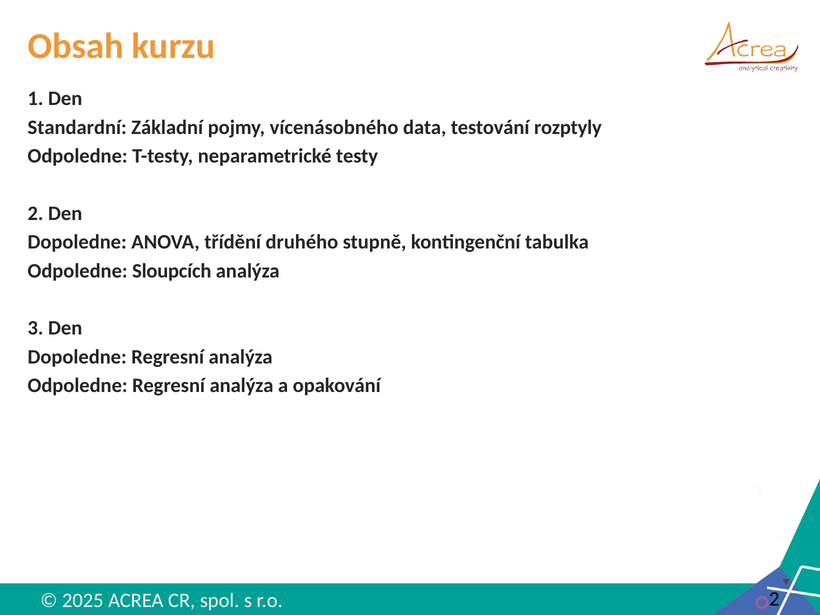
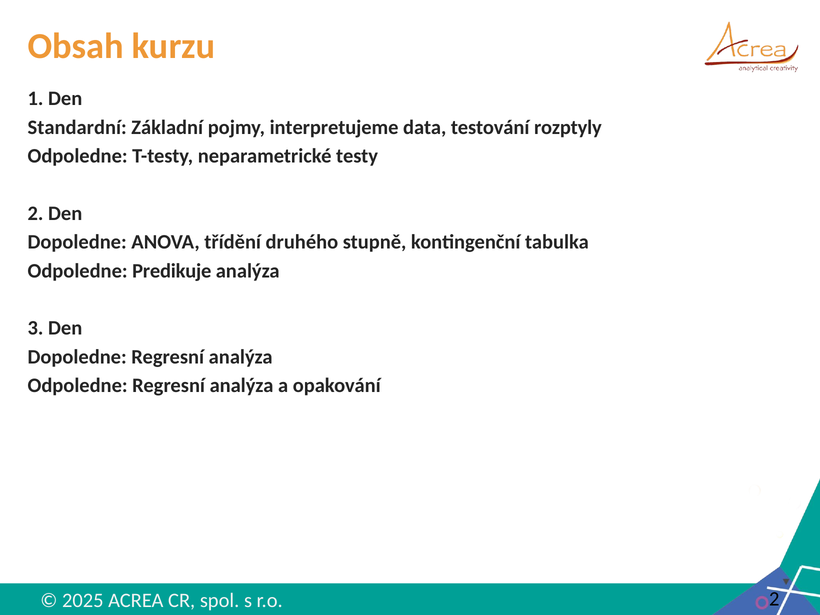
vícenásobného: vícenásobného -> interpretujeme (334, 127)
Sloupcích: Sloupcích -> Predikuje (172, 271)
